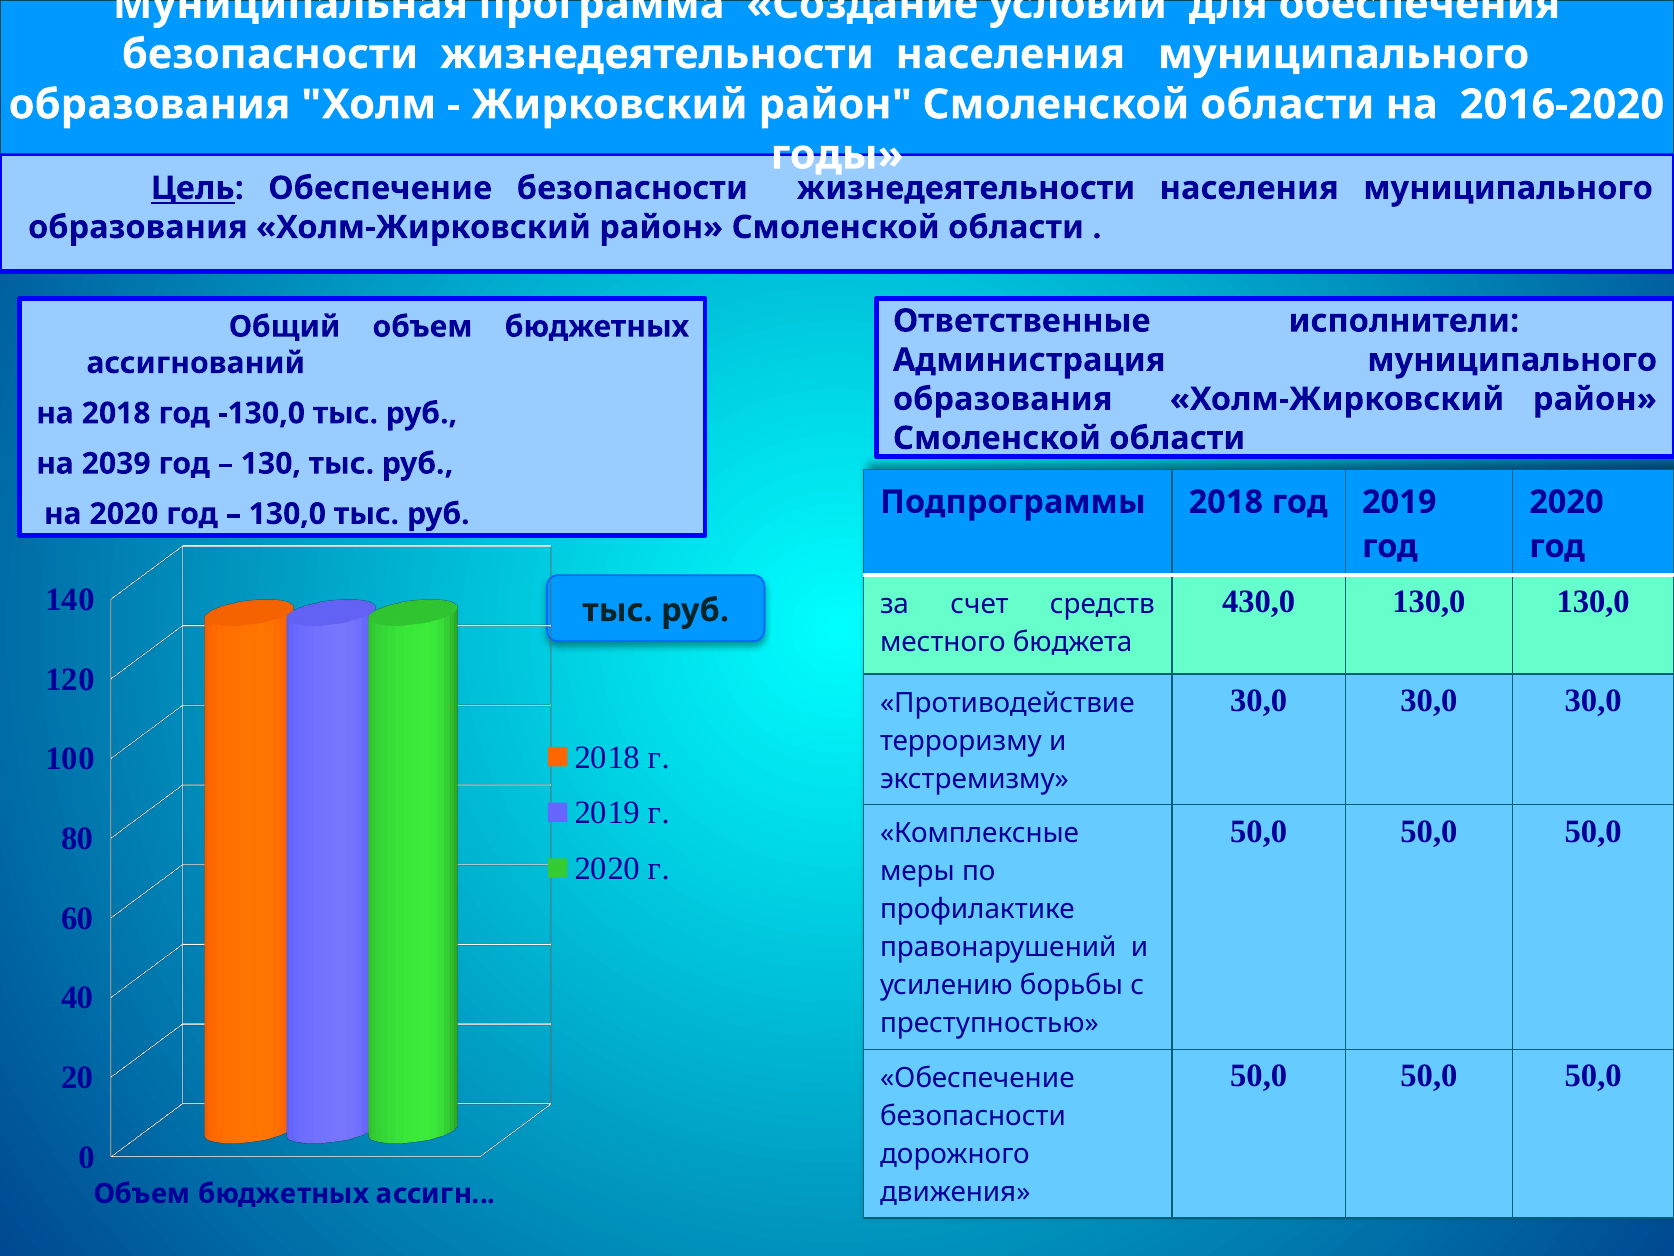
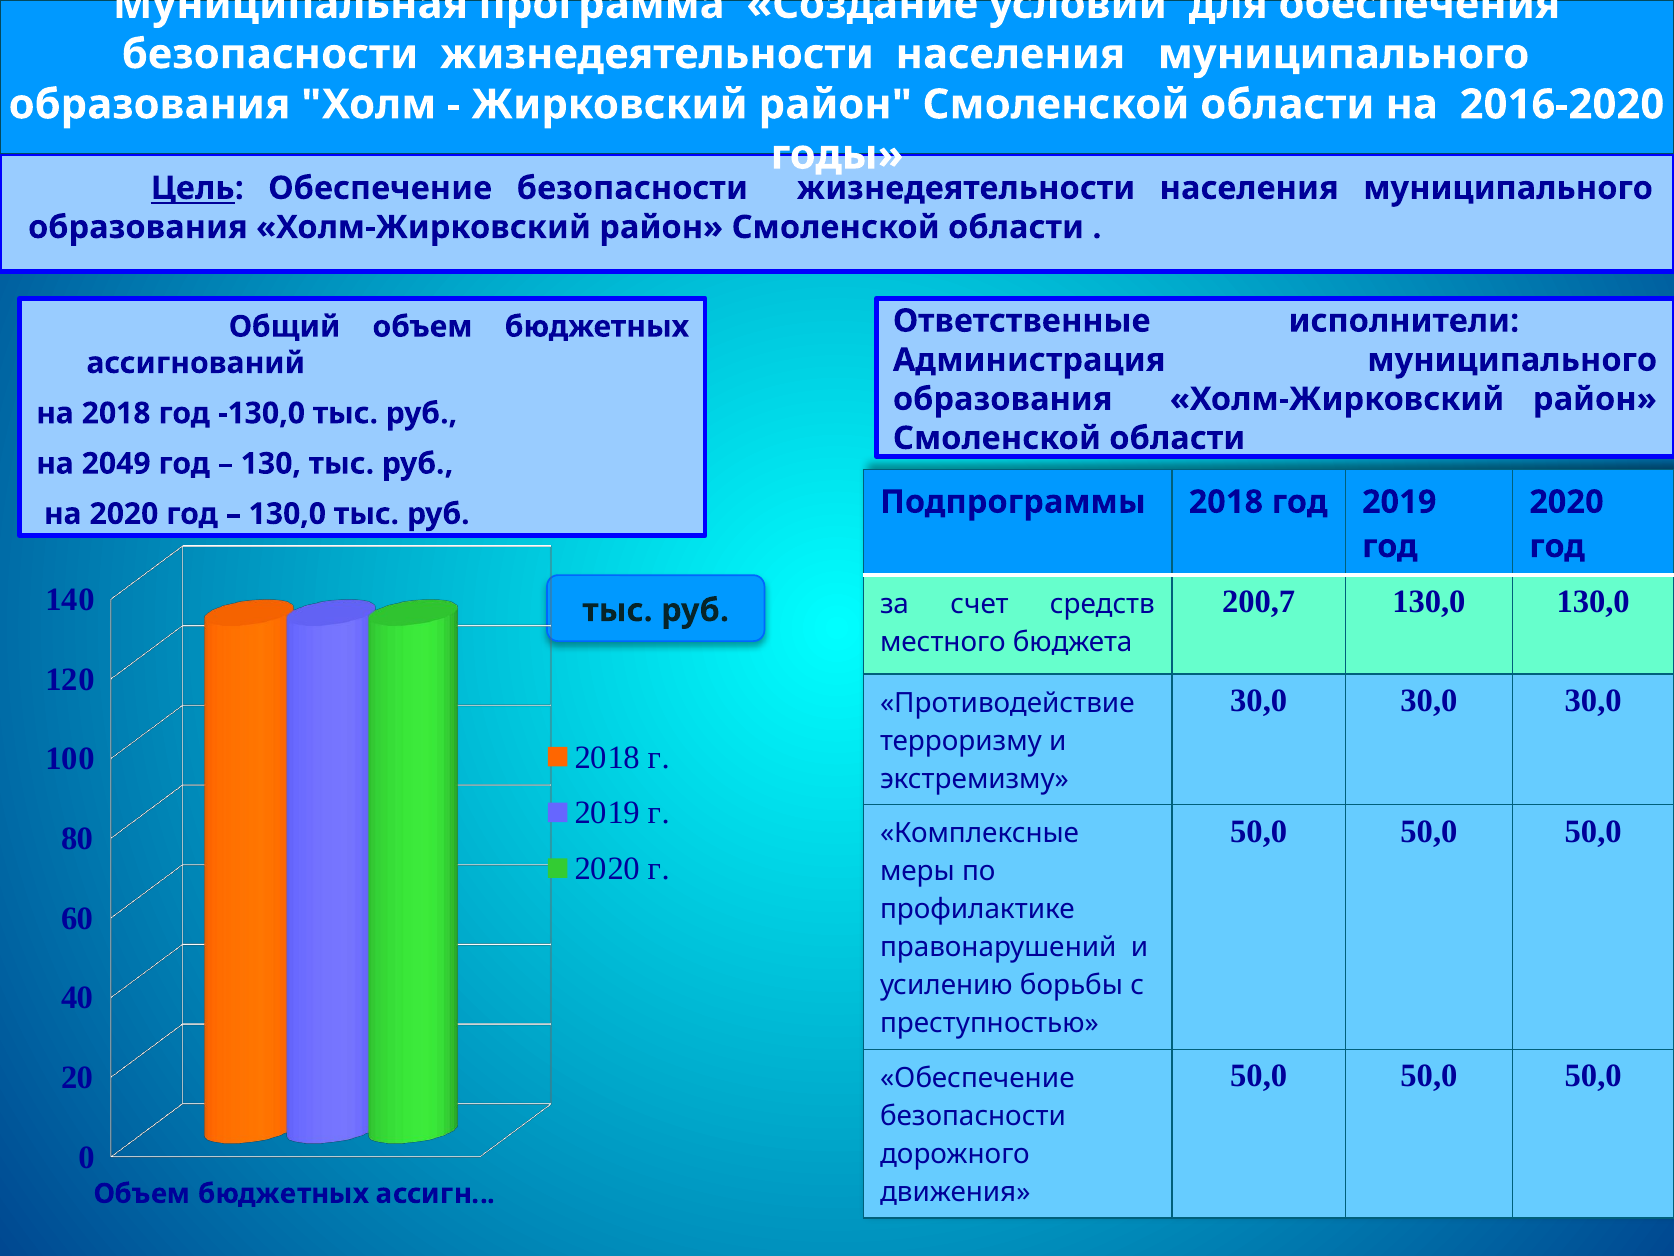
2039: 2039 -> 2049 (116, 463)
430,0: 430,0 -> 200,7 (1259, 601)
